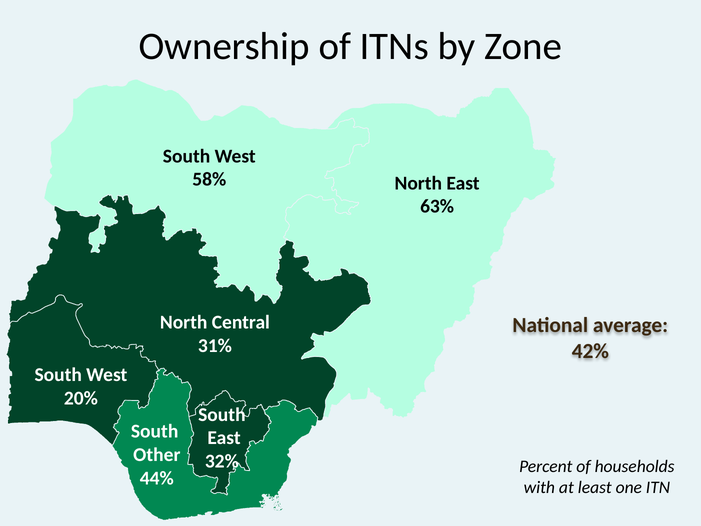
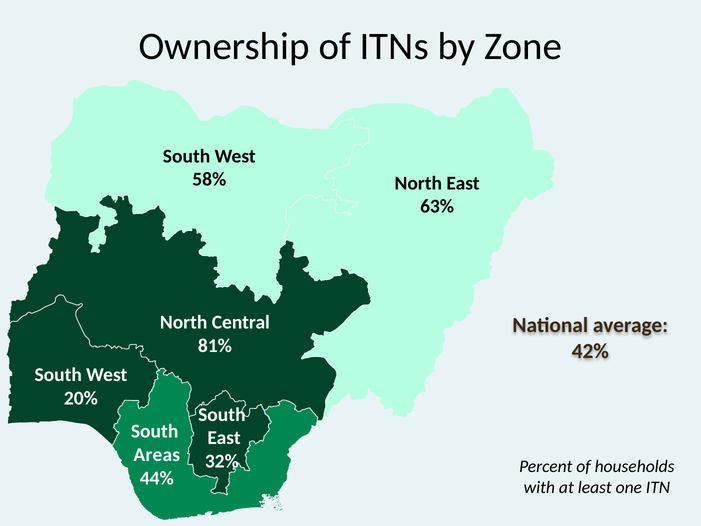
31%: 31% -> 81% (215, 346)
Other: Other -> Areas (157, 455)
